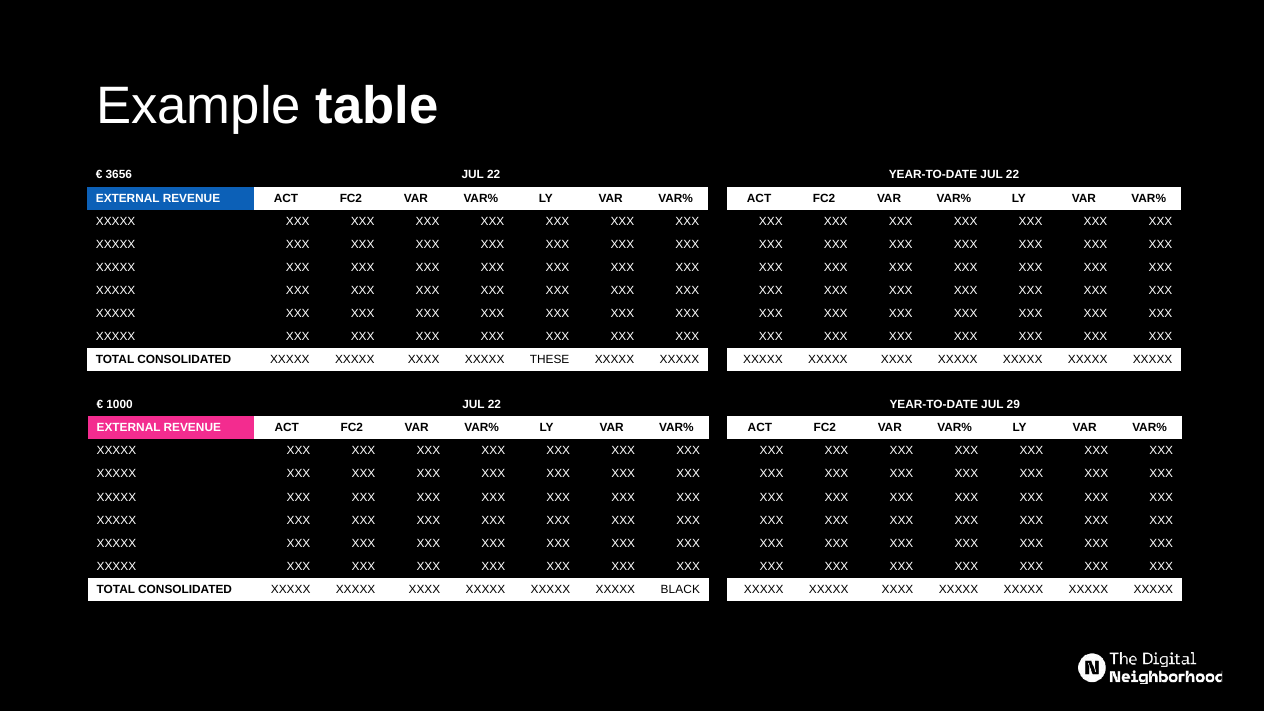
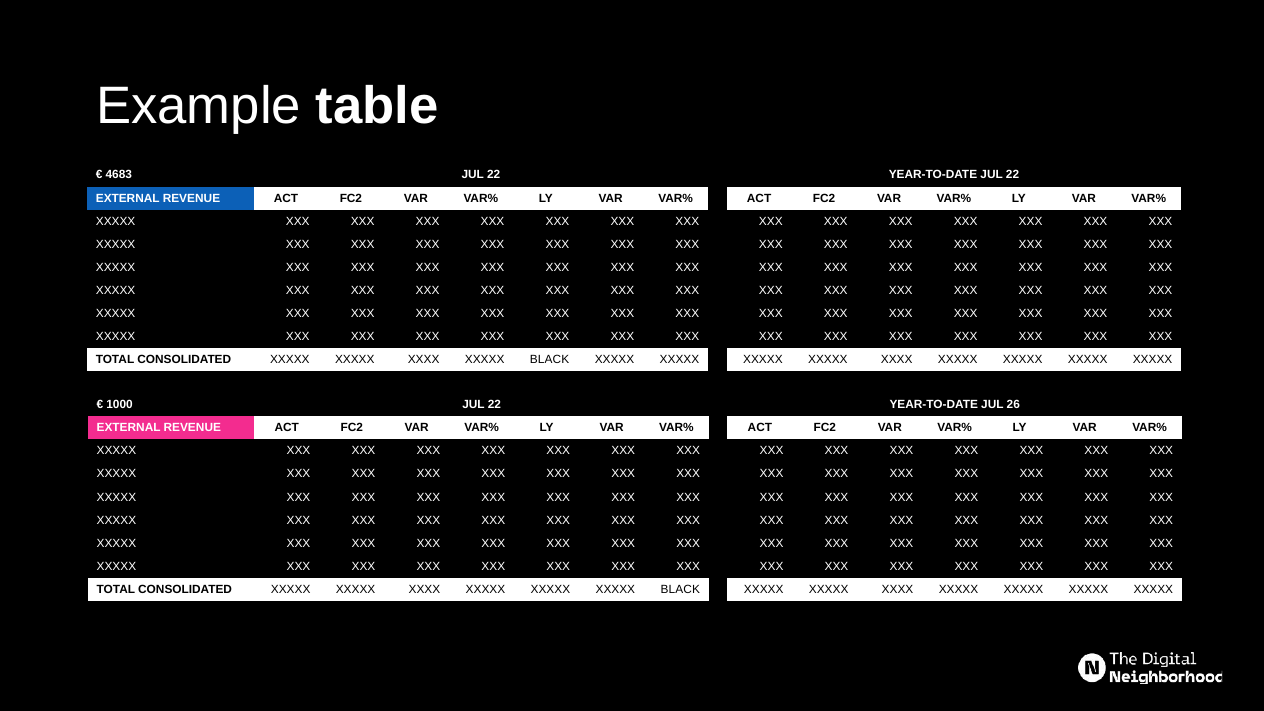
3656: 3656 -> 4683 (119, 175)
XXXX XXXXX THESE: THESE -> BLACK (550, 360)
29: 29 -> 26 (1013, 404)
